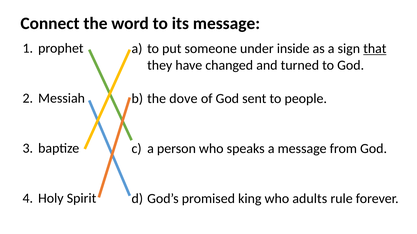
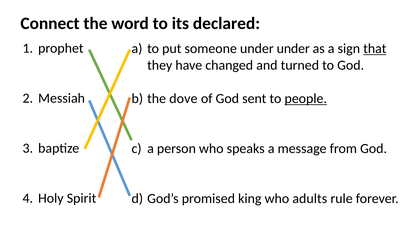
its message: message -> declared (226, 23)
under inside: inside -> under (293, 49)
people underline: none -> present (306, 99)
